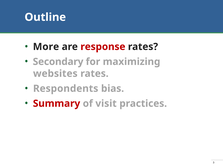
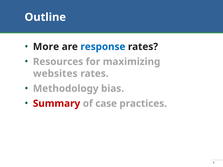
response colour: red -> blue (103, 47)
Secondary: Secondary -> Resources (58, 62)
Respondents: Respondents -> Methodology (66, 89)
visit: visit -> case (106, 104)
